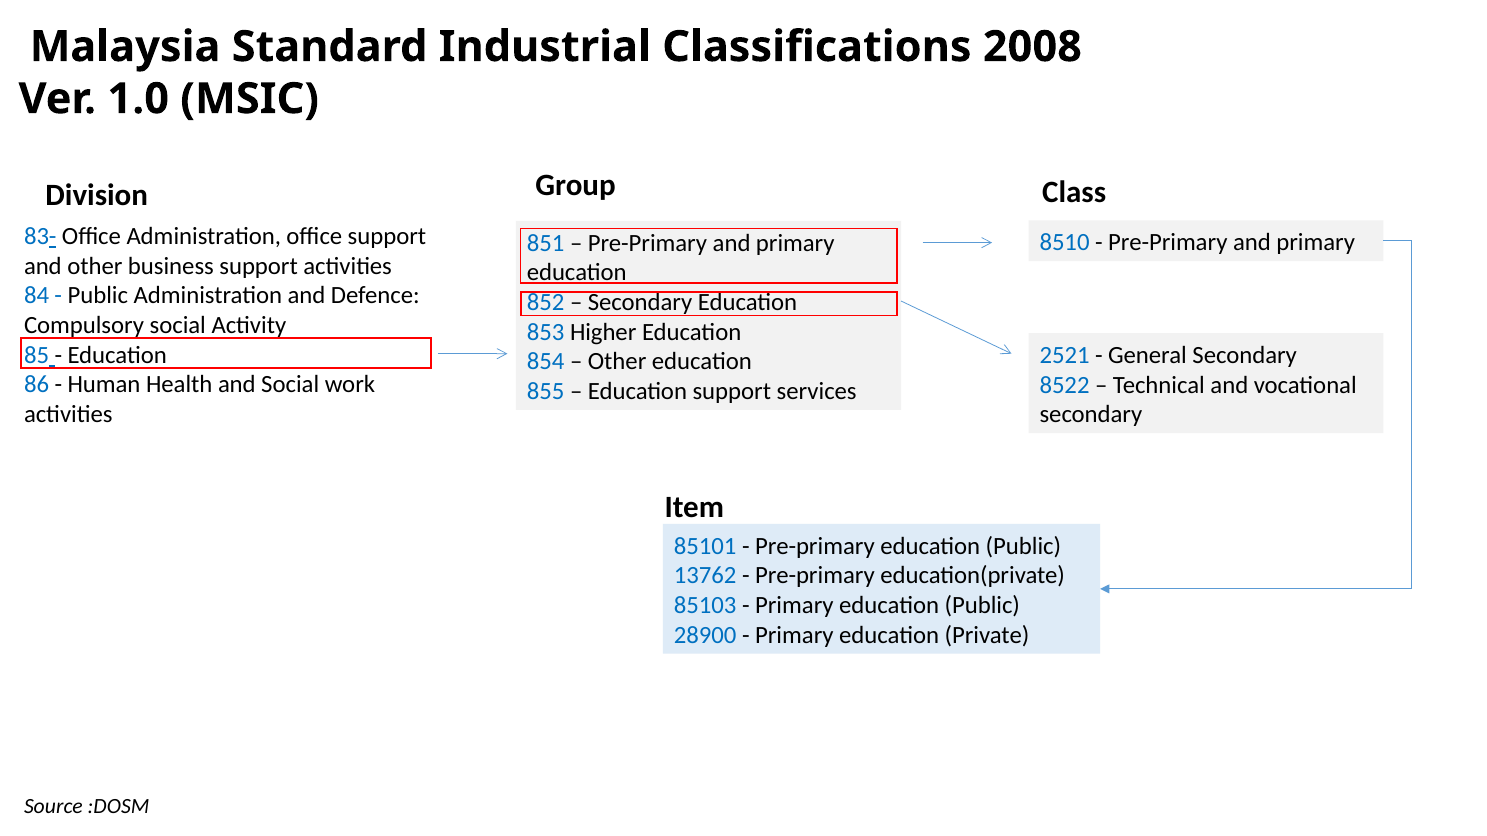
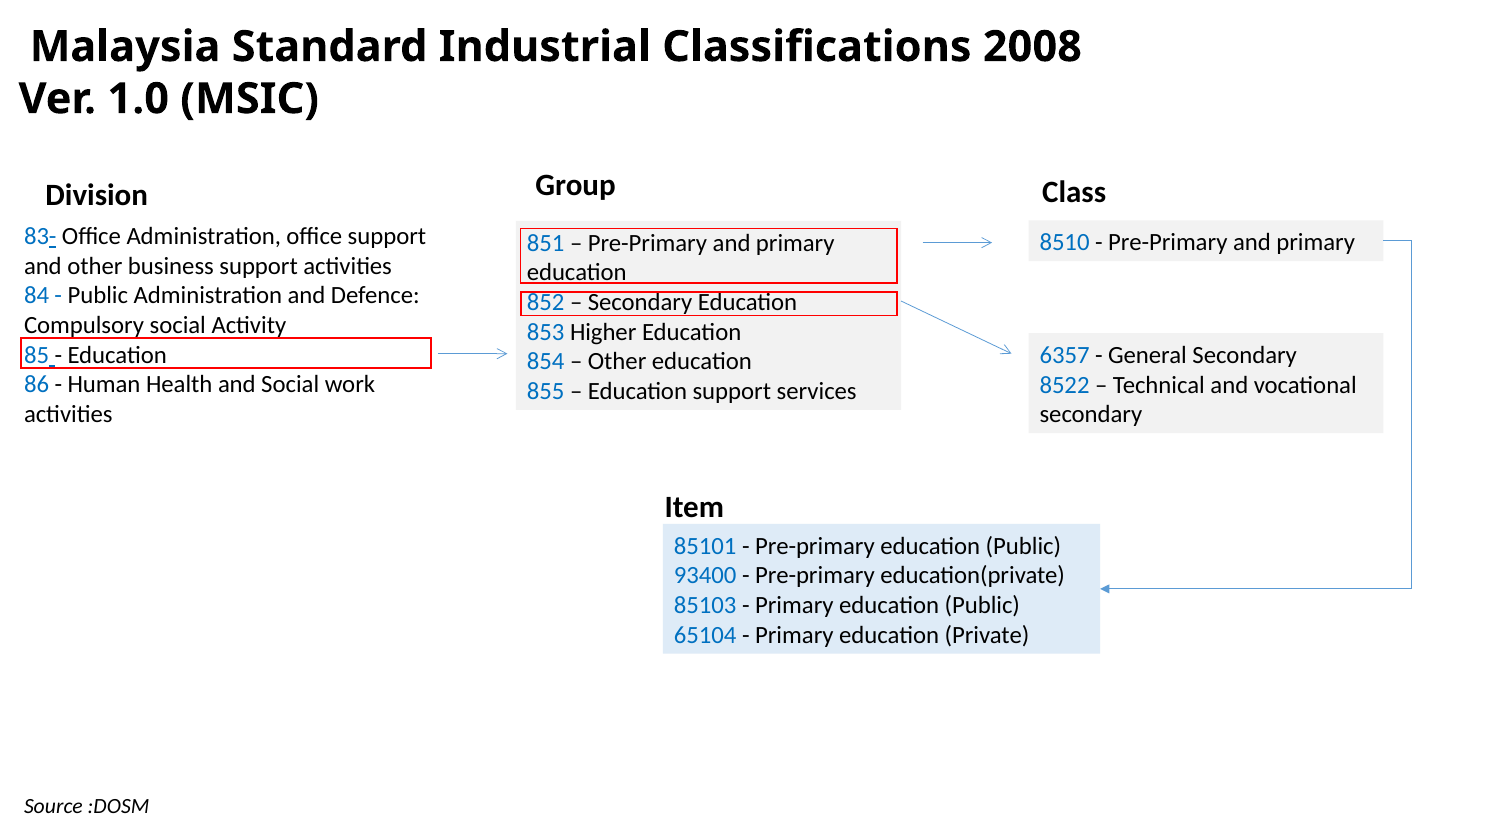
2521: 2521 -> 6357 (1065, 355)
13762: 13762 -> 93400 (705, 576)
28900: 28900 -> 65104 (705, 636)
